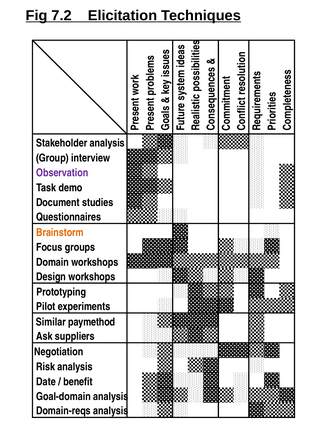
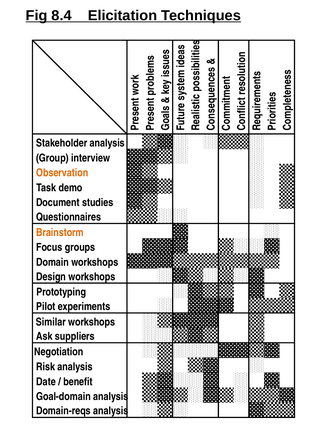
7.2: 7.2 -> 8.4 (62, 16)
Observation colour: purple -> orange (62, 173)
Similar paymethod: paymethod -> workshops (92, 322)
